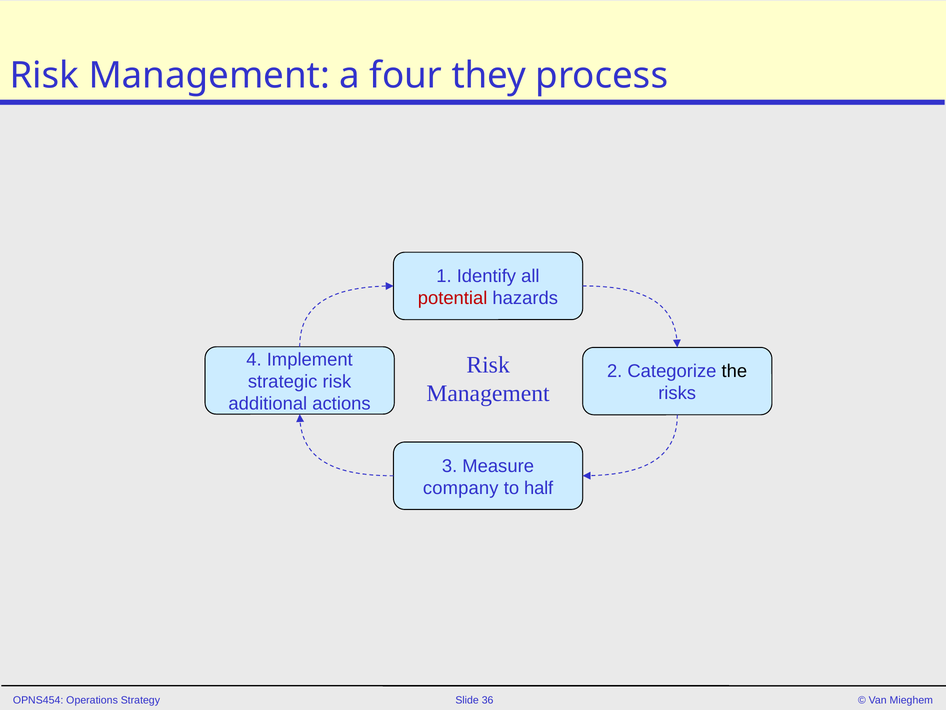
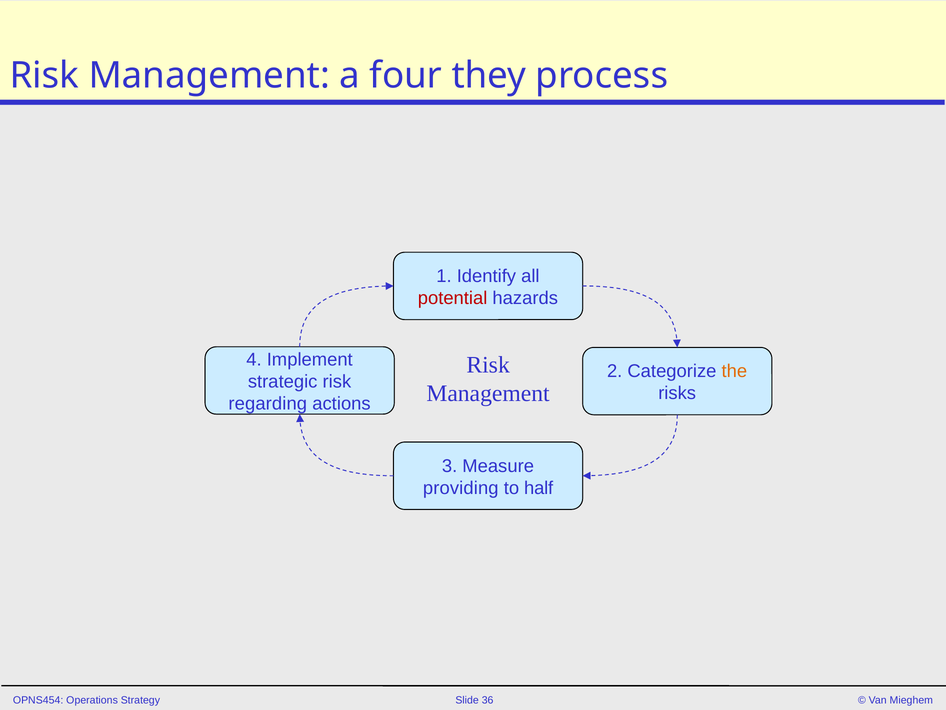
the colour: black -> orange (734, 371)
additional: additional -> regarding (268, 404)
company: company -> providing (461, 488)
